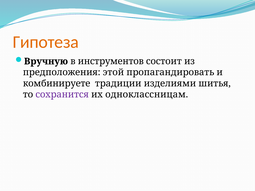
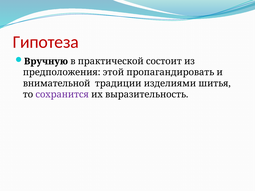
Гипотеза colour: orange -> red (46, 42)
инструментов: инструментов -> практической (111, 61)
комбинируете: комбинируете -> внимательной (57, 83)
одноклассницам: одноклассницам -> выразительность (147, 95)
